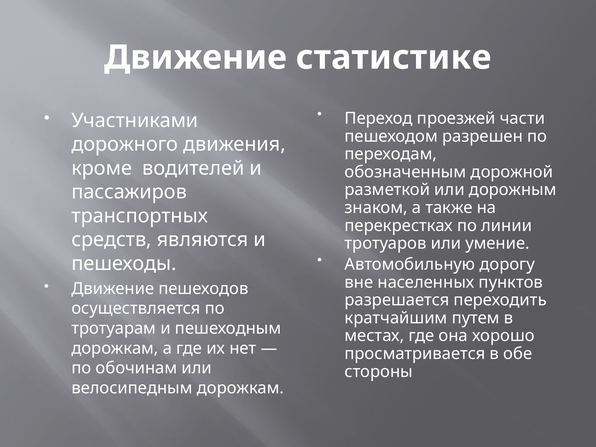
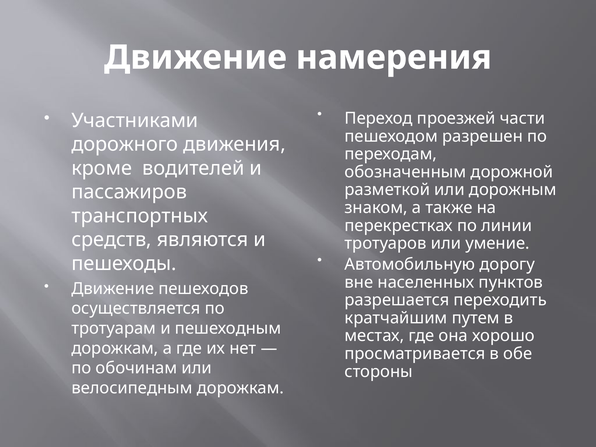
статистике: статистике -> намерения (394, 58)
